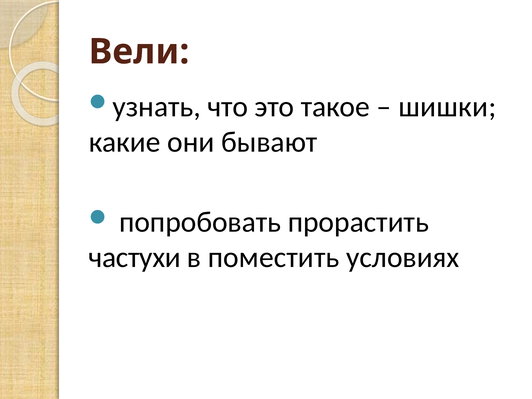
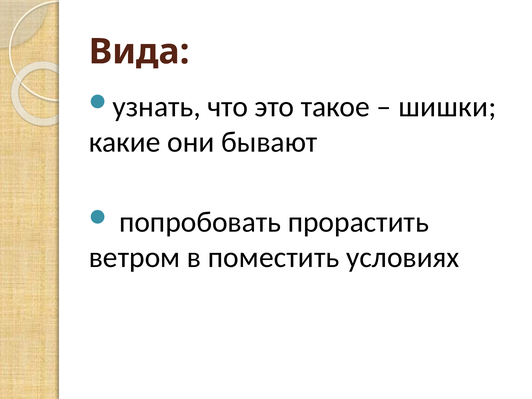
Вели: Вели -> Вида (139, 52)
частухи: частухи -> ветром (135, 257)
